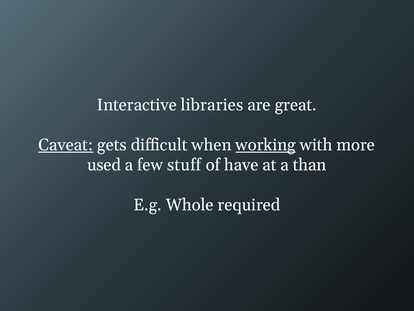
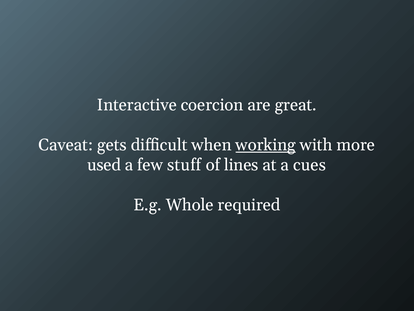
libraries: libraries -> coercion (212, 105)
Caveat underline: present -> none (66, 145)
have: have -> lines (241, 165)
than: than -> cues (310, 165)
